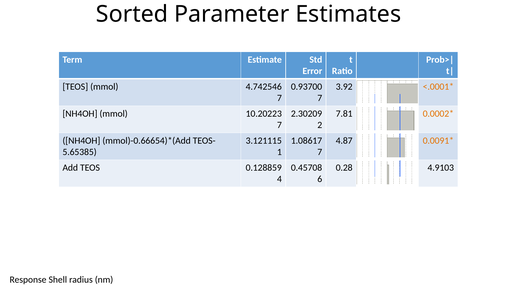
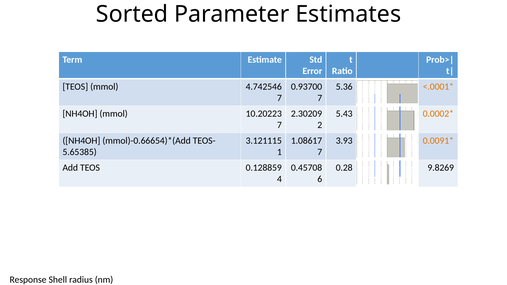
3.92: 3.92 -> 5.36 (344, 87)
7.81: 7.81 -> 5.43 (344, 114)
4.87: 4.87 -> 3.93 (344, 141)
4.9103: 4.9103 -> 9.8269 (441, 168)
